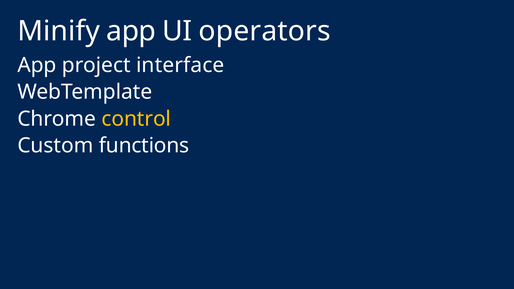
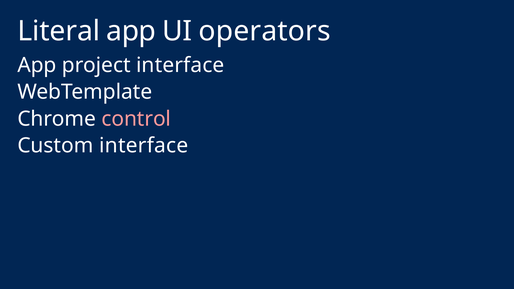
Minify: Minify -> Literal (59, 31)
control colour: yellow -> pink (136, 119)
Custom functions: functions -> interface (144, 146)
